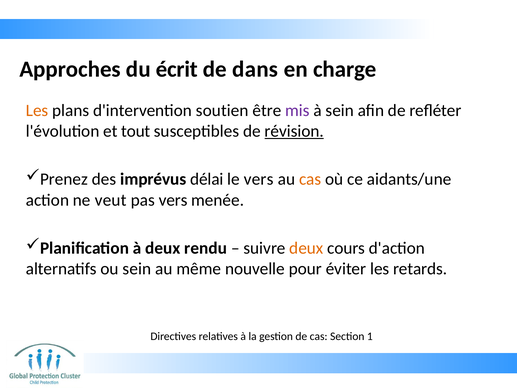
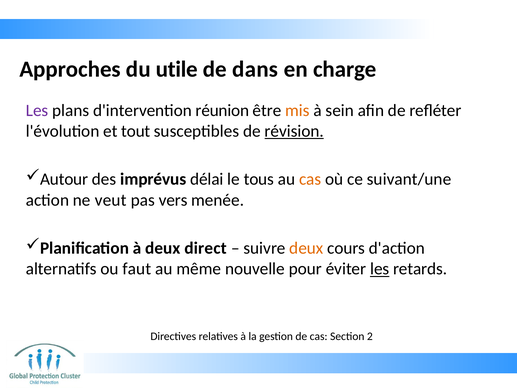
écrit: écrit -> utile (177, 69)
Les colour: orange -> purple (37, 110)
soutien: soutien -> réunion (222, 110)
mis colour: purple -> orange (297, 110)
Prenez: Prenez -> Autour (64, 179)
le vers: vers -> tous (259, 179)
aidants/une: aidants/une -> suivant/une (409, 179)
rendu: rendu -> direct (206, 248)
ou sein: sein -> faut (137, 269)
les underline: none -> present (380, 269)
1: 1 -> 2 (370, 336)
